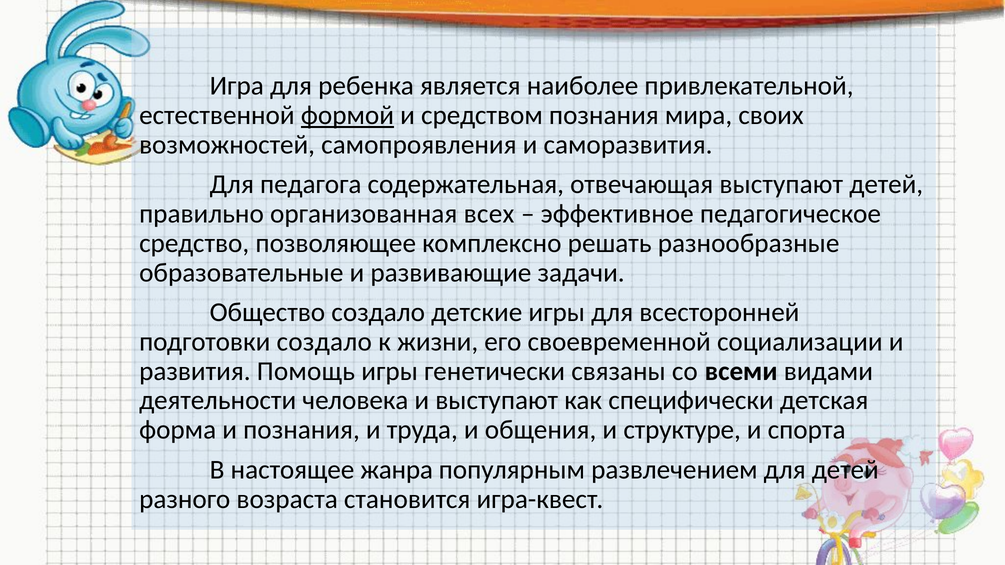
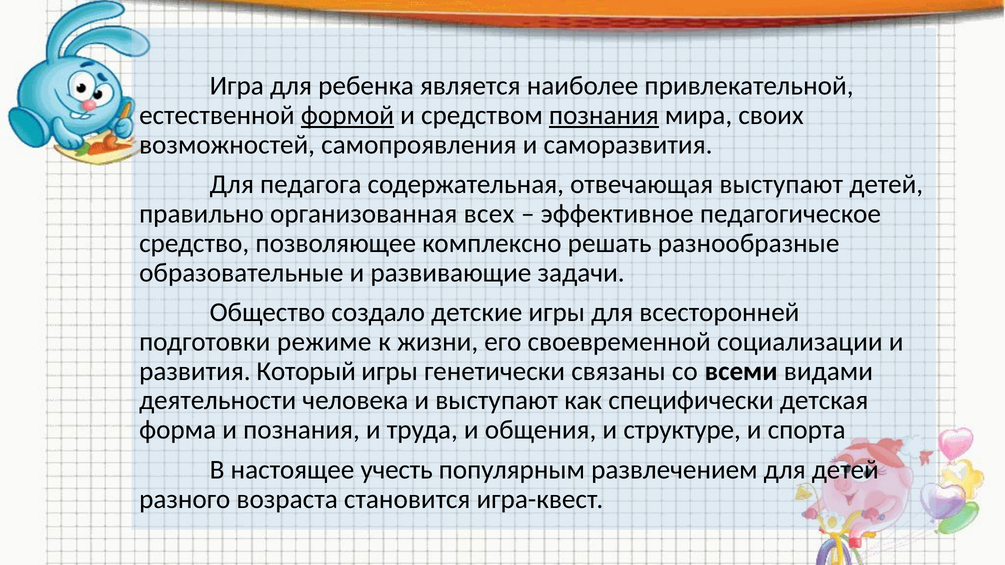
познания underline: none -> present (604, 115)
подготовки создало: создало -> режиме (324, 342)
Помощь: Помощь -> Который (306, 371)
жанра: жанра -> учесть (397, 470)
